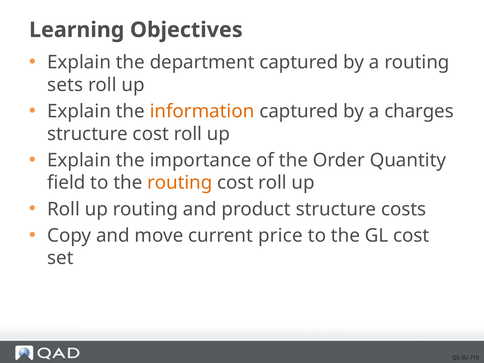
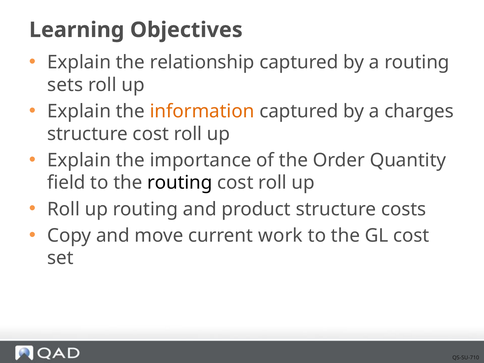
department: department -> relationship (202, 62)
routing colour: orange -> black (180, 183)
price: price -> work (280, 236)
